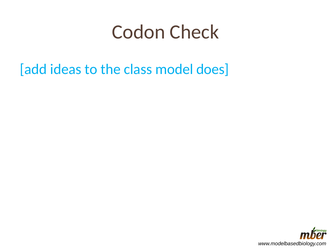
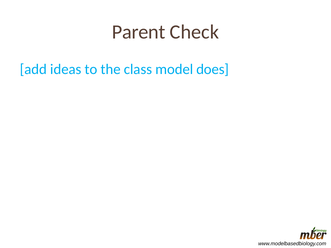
Codon: Codon -> Parent (139, 32)
